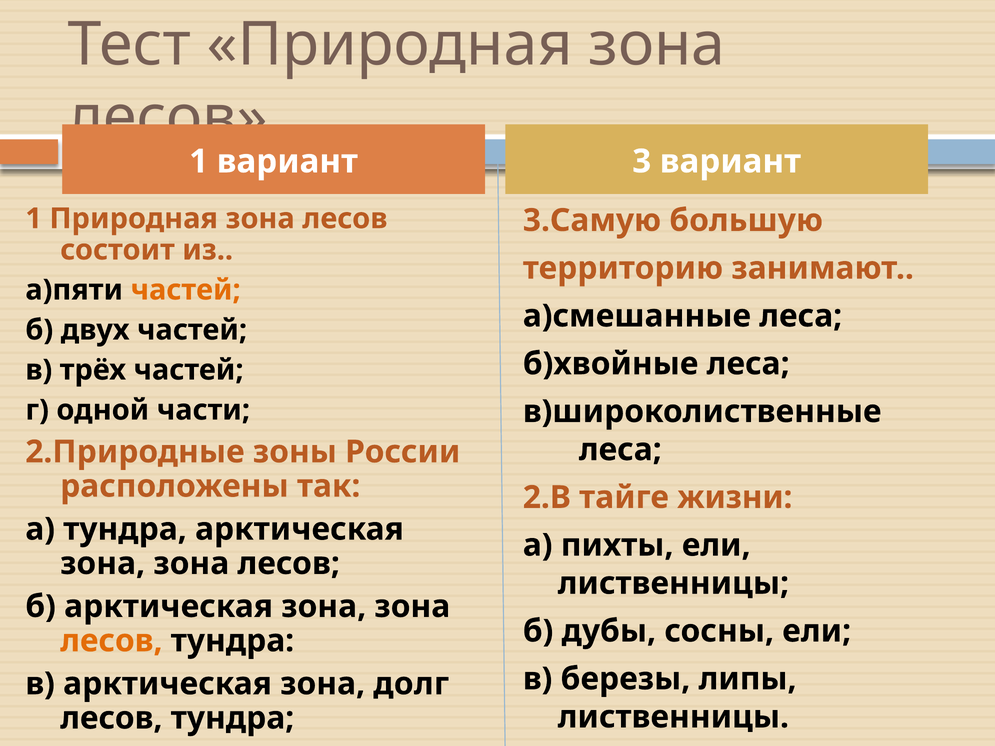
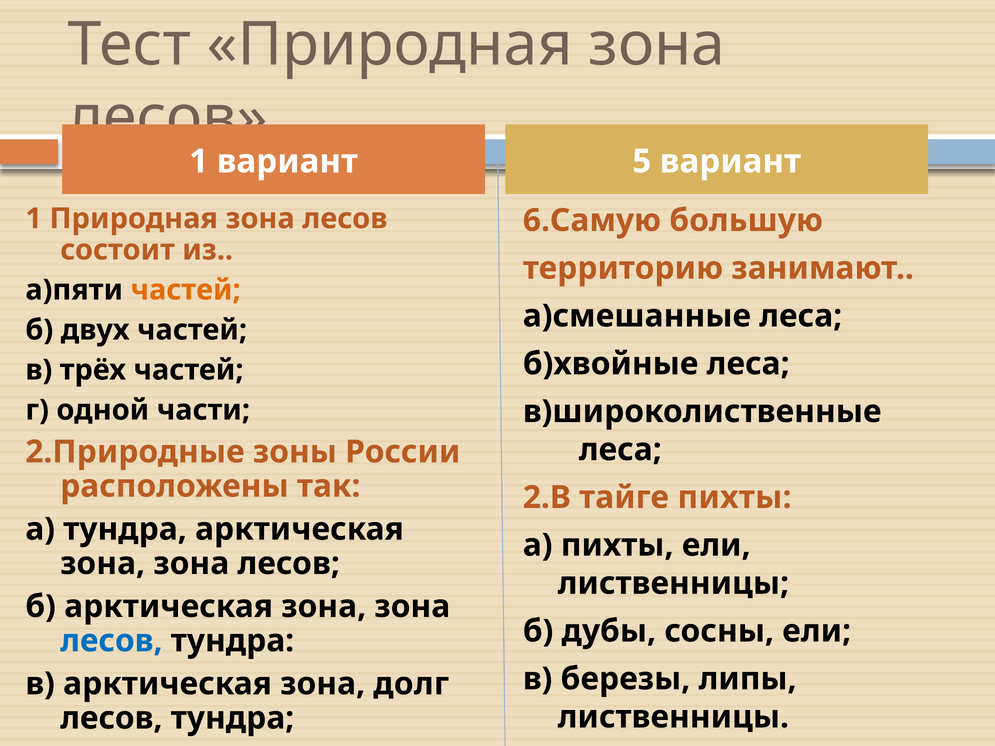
3: 3 -> 5 (642, 161)
3.Самую: 3.Самую -> 6.Самую (592, 221)
тайге жизни: жизни -> пихты (735, 498)
лесов colour: orange -> blue (111, 641)
